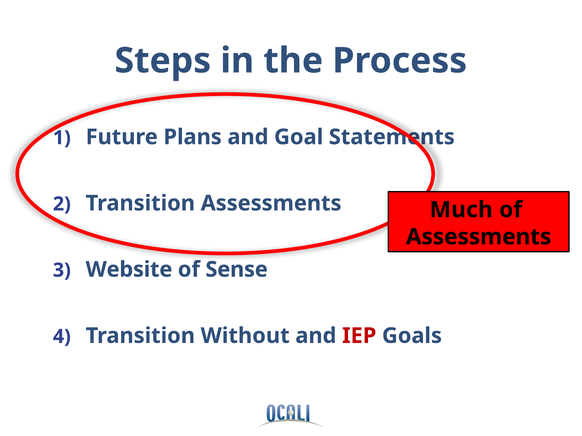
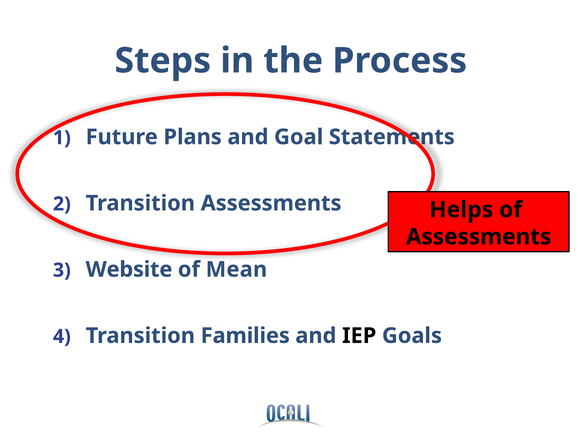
Much: Much -> Helps (461, 210)
Sense: Sense -> Mean (236, 270)
Without: Without -> Families (245, 336)
IEP colour: red -> black (359, 336)
